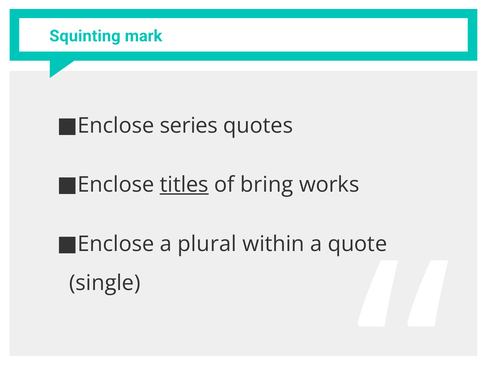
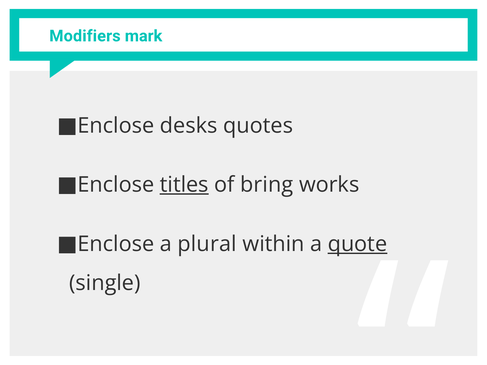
Squinting: Squinting -> Modifiers (85, 36)
series: series -> desks (189, 126)
quote underline: none -> present (357, 244)
